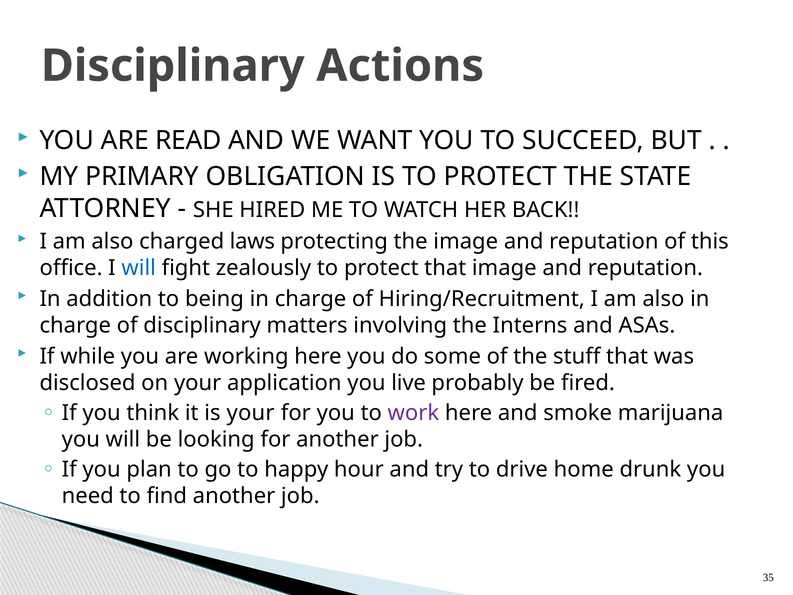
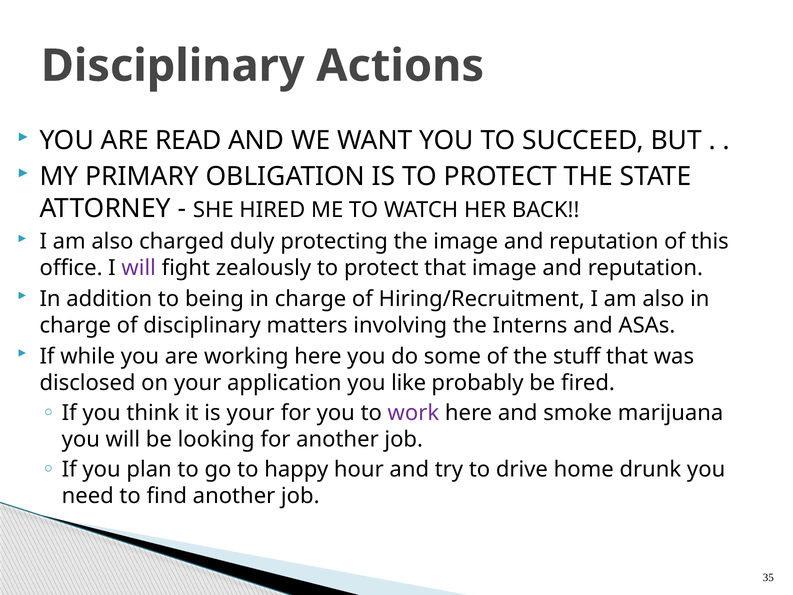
laws: laws -> duly (252, 242)
will colour: blue -> purple (139, 268)
live: live -> like (409, 383)
